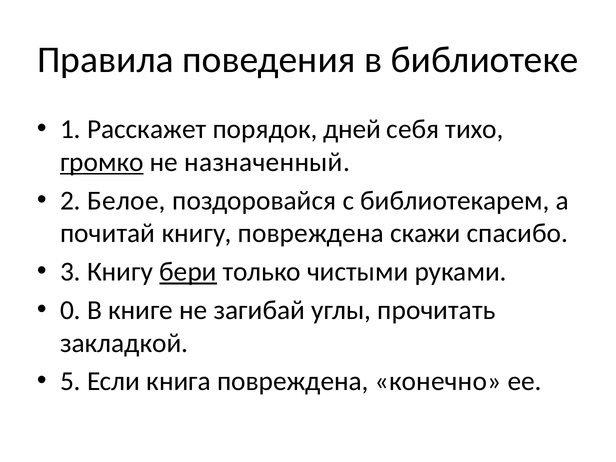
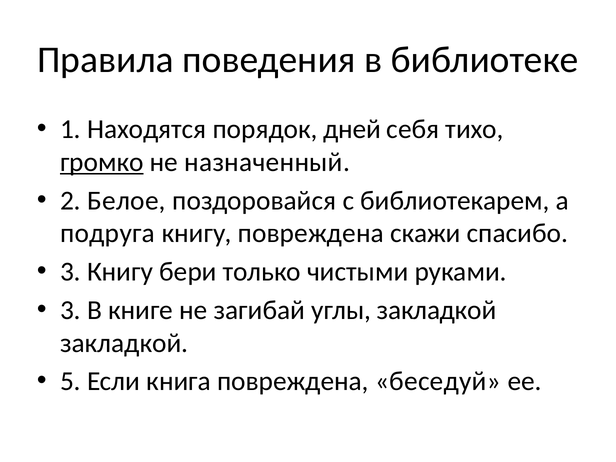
Расскажет: Расскажет -> Находятся (147, 129)
почитай: почитай -> подруга (108, 233)
бери underline: present -> none (188, 272)
0: 0 -> 3 (70, 310)
углы прочитать: прочитать -> закладкой (437, 310)
конечно: конечно -> беседуй (438, 381)
